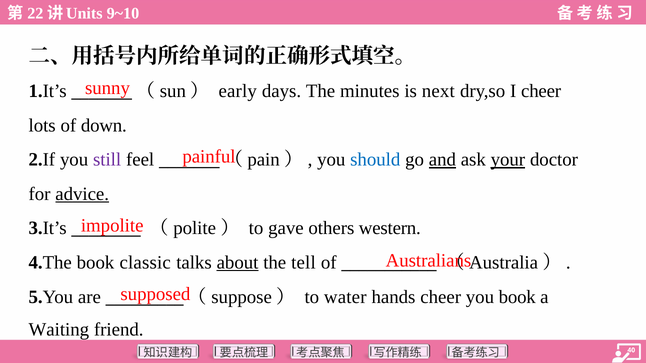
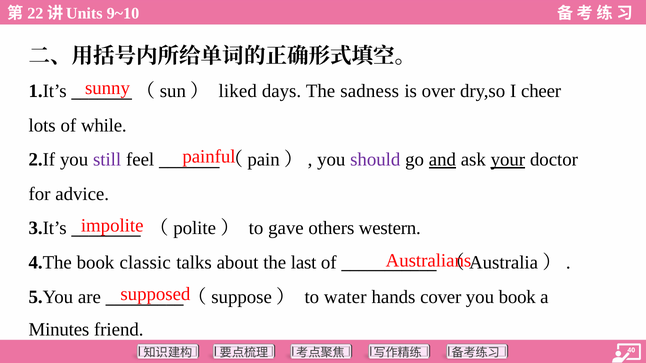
early: early -> liked (238, 91)
minutes: minutes -> sadness (370, 91)
next: next -> over (438, 91)
down: down -> while (104, 126)
should colour: blue -> purple (375, 160)
advice underline: present -> none (82, 194)
about underline: present -> none (238, 263)
tell: tell -> last (304, 263)
hands cheer: cheer -> cover (441, 297)
Waiting: Waiting -> Minutes (59, 330)
